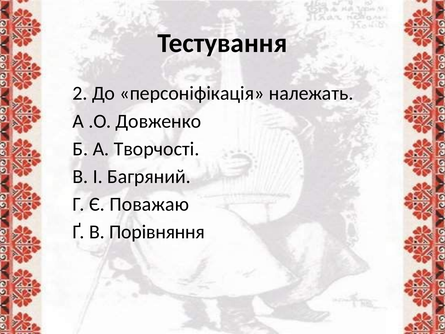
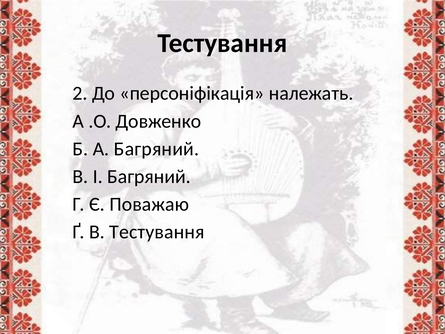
А Творчості: Творчості -> Багряний (157, 149)
В Порівняння: Порівняння -> Тестування (157, 232)
